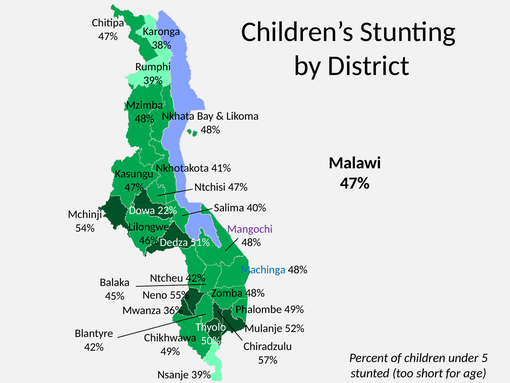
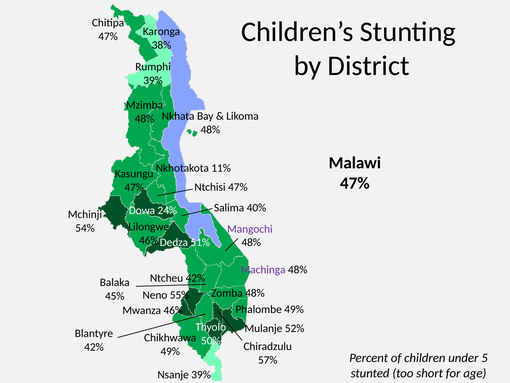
41%: 41% -> 11% (221, 168)
22%: 22% -> 24% (167, 210)
Machinga colour: blue -> purple (263, 269)
Mwanza 36%: 36% -> 46% (173, 310)
